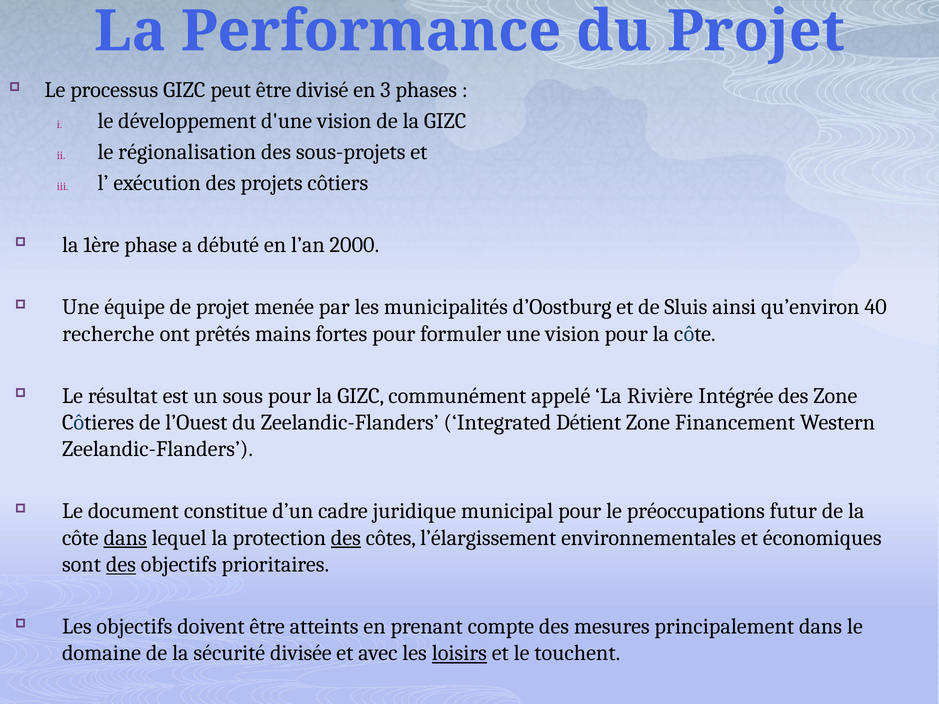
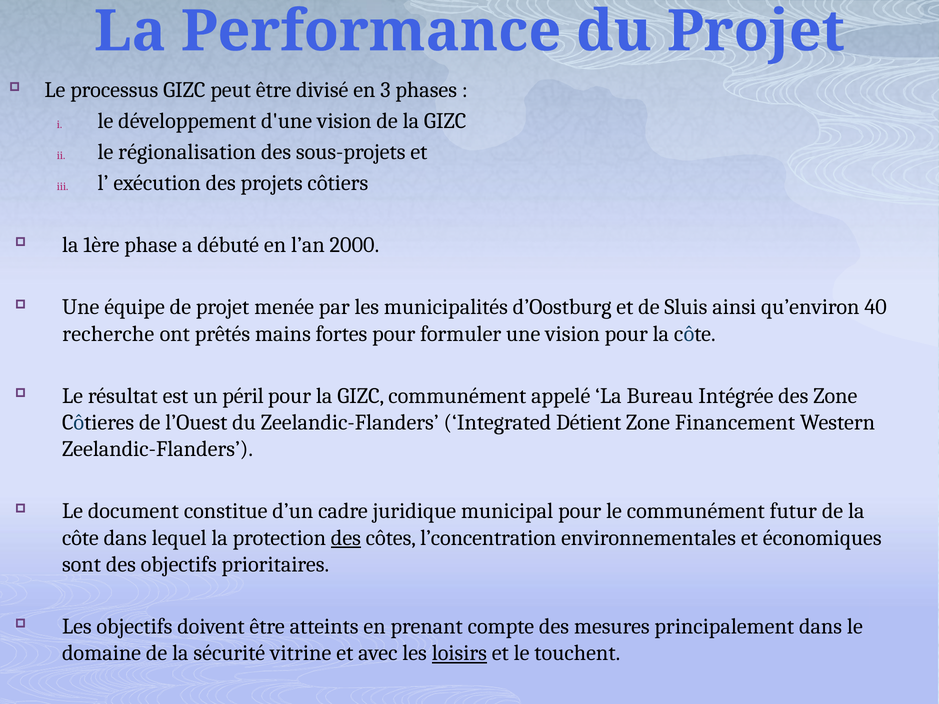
sous: sous -> péril (243, 396)
Rivière: Rivière -> Bureau (660, 396)
le préoccupations: préoccupations -> communément (696, 511)
dans underline: present -> none (125, 538)
l’élargissement: l’élargissement -> l’concentration (488, 538)
des underline: present -> none (121, 565)
divisée: divisée -> vitrine (301, 653)
